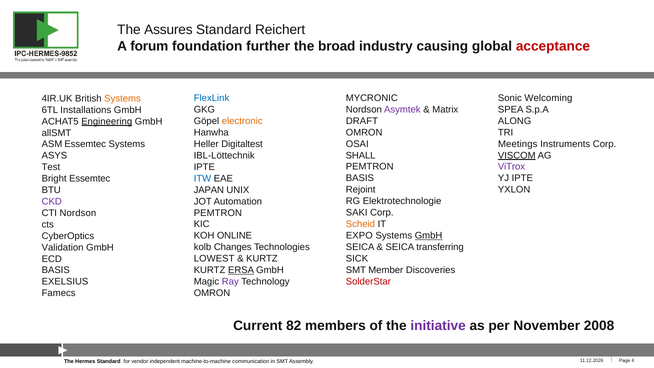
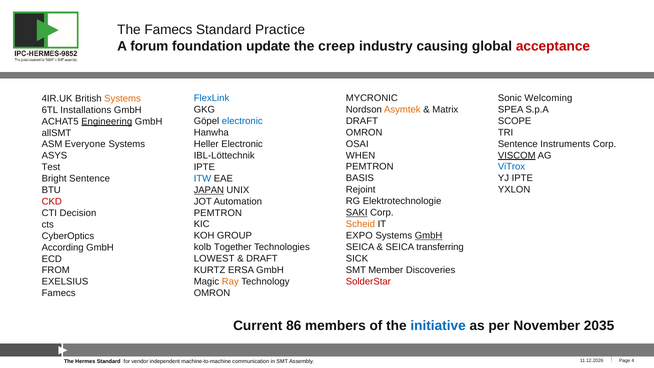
The Assures: Assures -> Famecs (168, 30)
Reichert: Reichert -> Practice (280, 30)
further: further -> update (268, 46)
broad: broad -> creep (337, 46)
Asymtek colour: purple -> orange (402, 110)
ALONG: ALONG -> SCOPE (515, 121)
electronic colour: orange -> blue (242, 121)
Meetings: Meetings -> Sentence (518, 144)
Heller Digitaltest: Digitaltest -> Electronic (242, 144)
ASM Essemtec: Essemtec -> Everyone (85, 144)
SHALL: SHALL -> WHEN (361, 155)
ViTrox colour: purple -> blue (511, 167)
Bright Essemtec: Essemtec -> Sentence (90, 179)
JAPAN underline: none -> present (209, 190)
CKD colour: purple -> red (52, 202)
SAKI underline: none -> present (357, 213)
CTI Nordson: Nordson -> Decision (78, 213)
ONLINE: ONLINE -> GROUP (234, 236)
Changes: Changes -> Together (233, 247)
Validation: Validation -> According (63, 247)
KURTZ: KURTZ -> DRAFT (262, 259)
ERSA underline: present -> none (241, 270)
BASIS: BASIS -> FROM (56, 270)
Ray colour: purple -> orange (230, 281)
82: 82 -> 86 (294, 326)
initiative colour: purple -> blue (438, 326)
2008: 2008 -> 2035 (599, 326)
